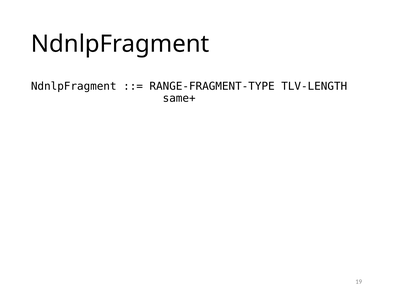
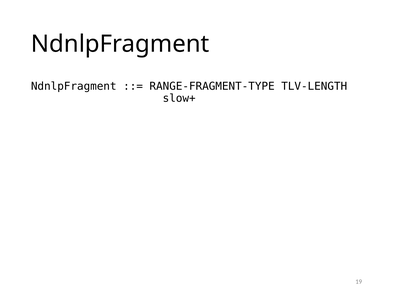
same+: same+ -> slow+ (179, 98)
